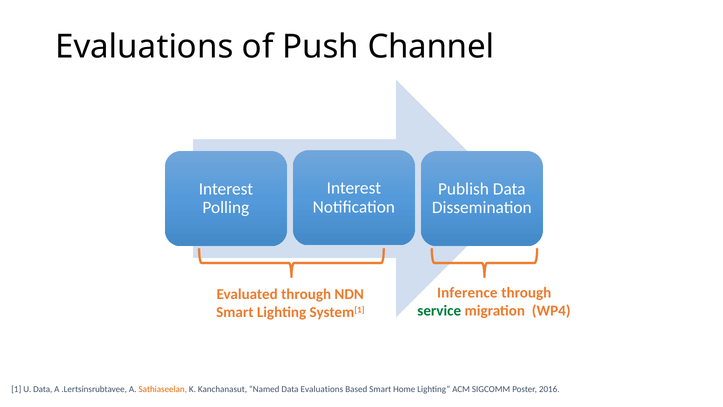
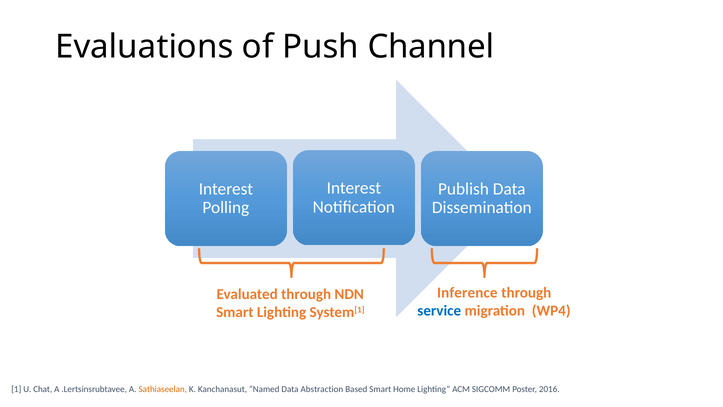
service colour: green -> blue (439, 311)
U Data: Data -> Chat (43, 389)
Data Evaluations: Evaluations -> Abstraction (322, 389)
